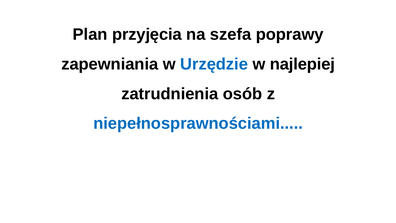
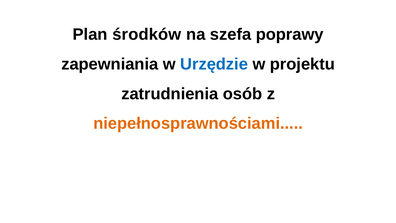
przyjęcia: przyjęcia -> środków (147, 34)
najlepiej: najlepiej -> projektu (302, 64)
niepełnosprawnościami colour: blue -> orange (198, 123)
